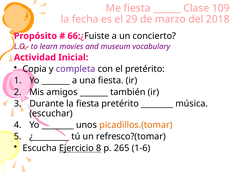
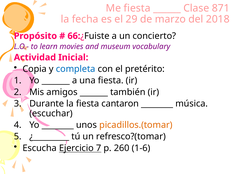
109: 109 -> 871 (221, 8)
completa colour: purple -> blue (76, 69)
fiesta pretérito: pretérito -> cantaron (120, 104)
8: 8 -> 7 (99, 148)
265: 265 -> 260 (122, 148)
